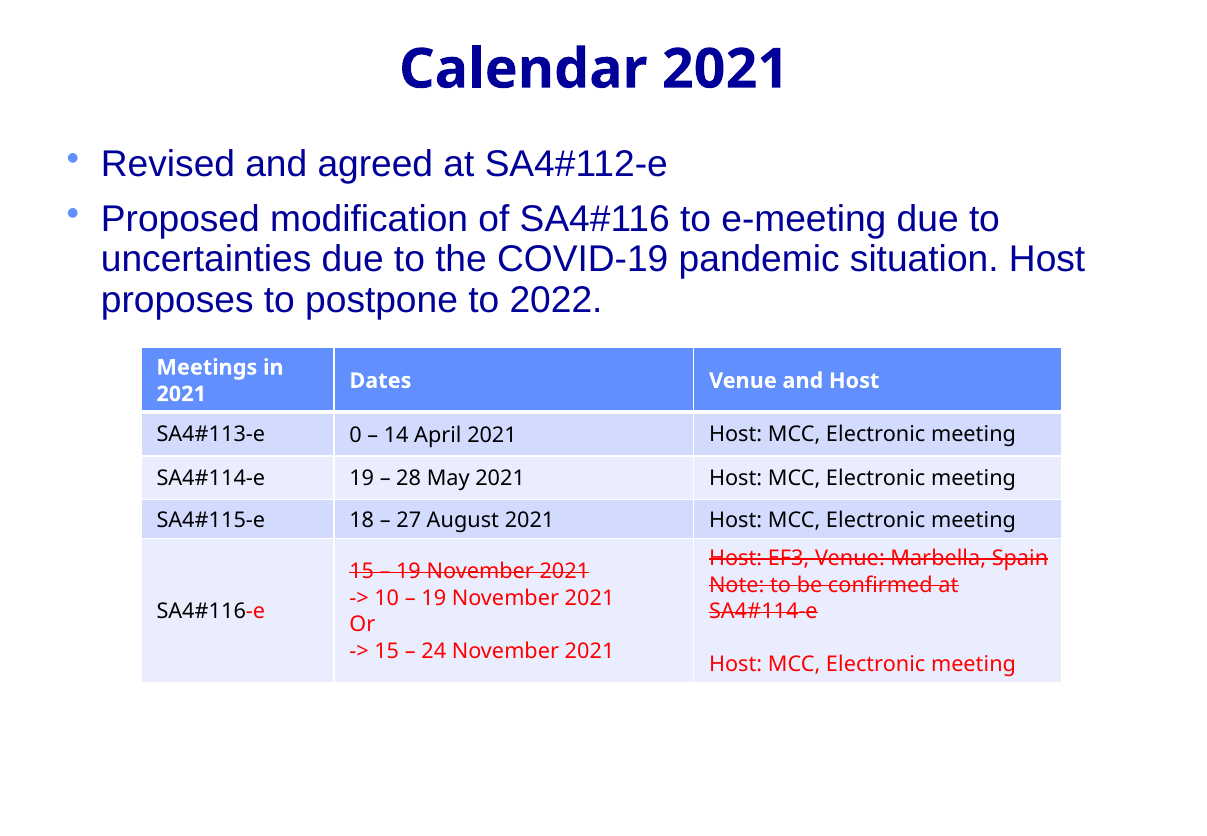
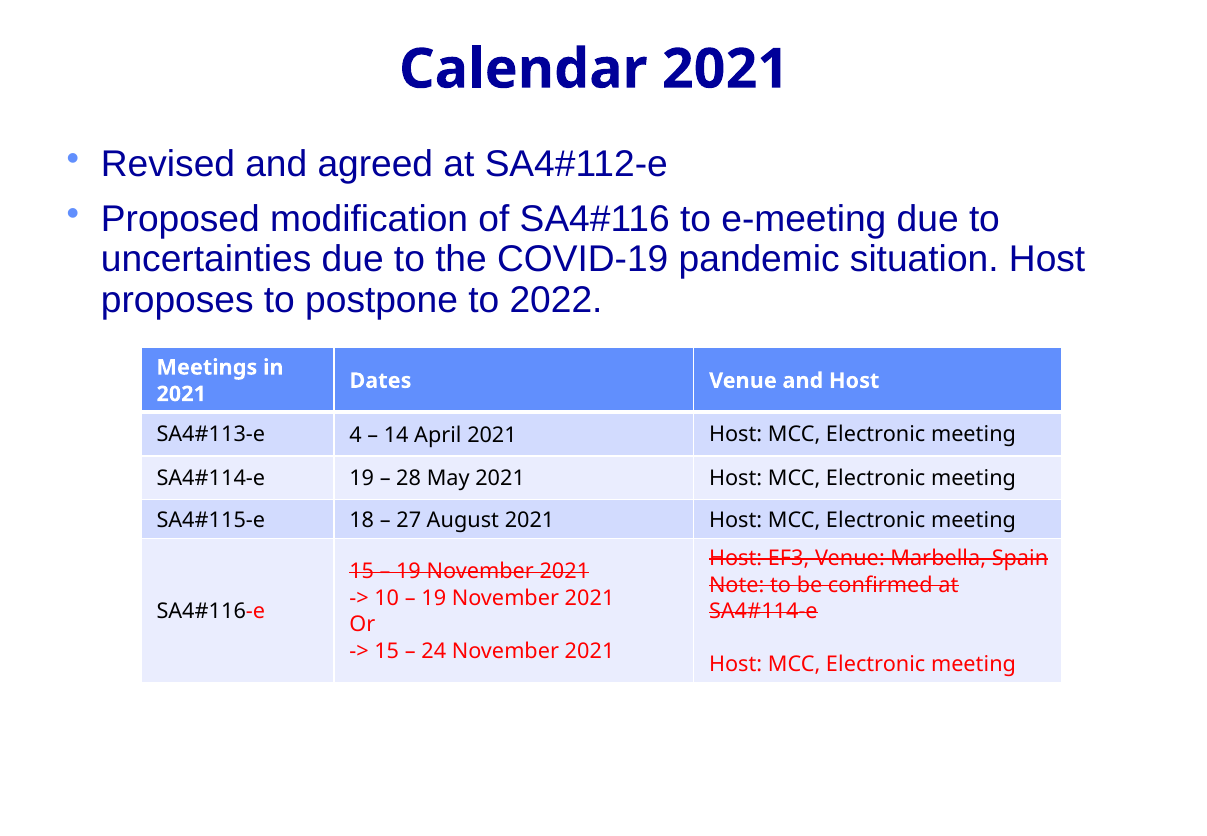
0: 0 -> 4 (356, 435)
